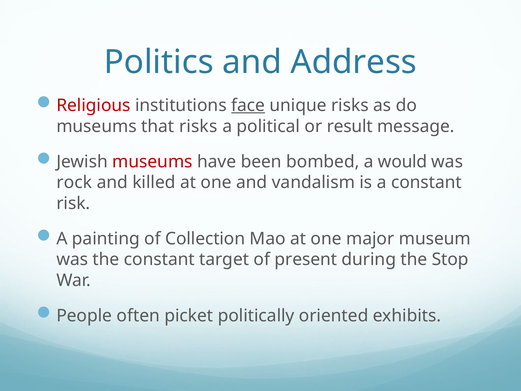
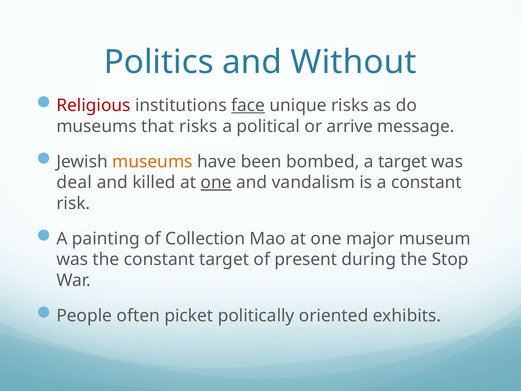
Address: Address -> Without (354, 62)
result: result -> arrive (350, 126)
museums colour: red -> orange (152, 162)
a would: would -> target (403, 162)
rock: rock -> deal (74, 182)
one underline: none -> present (216, 182)
